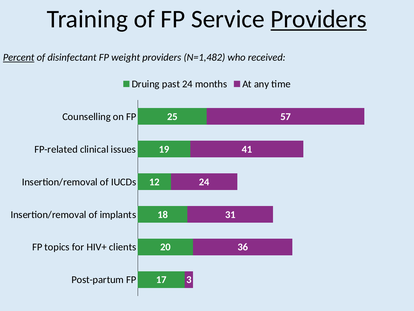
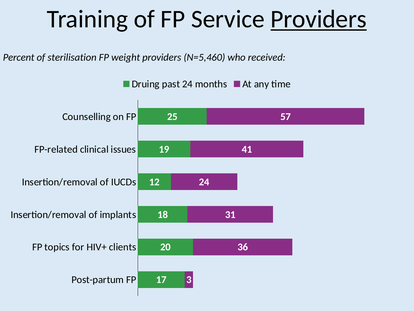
Percent underline: present -> none (19, 57)
disinfectant: disinfectant -> sterilisation (72, 57)
N=1,482: N=1,482 -> N=5,460 (204, 57)
